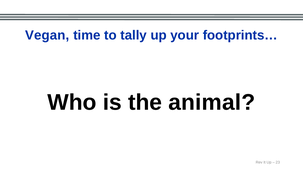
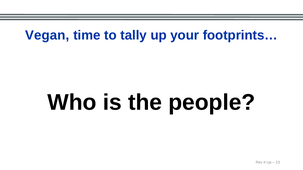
animal: animal -> people (212, 103)
